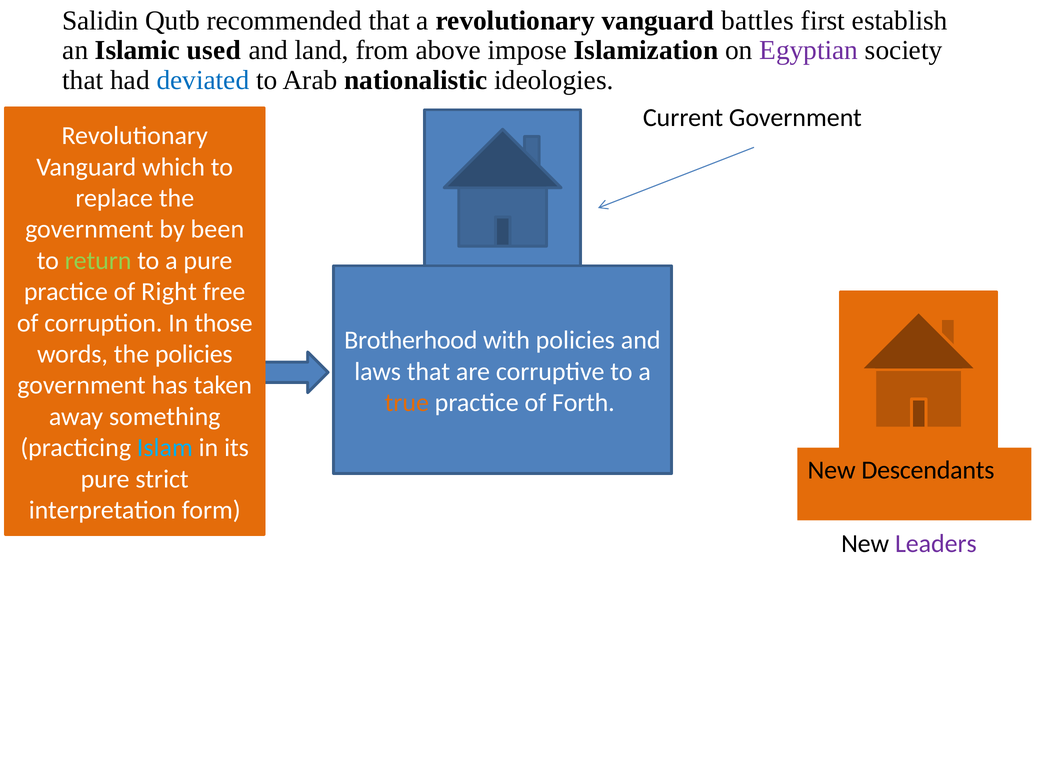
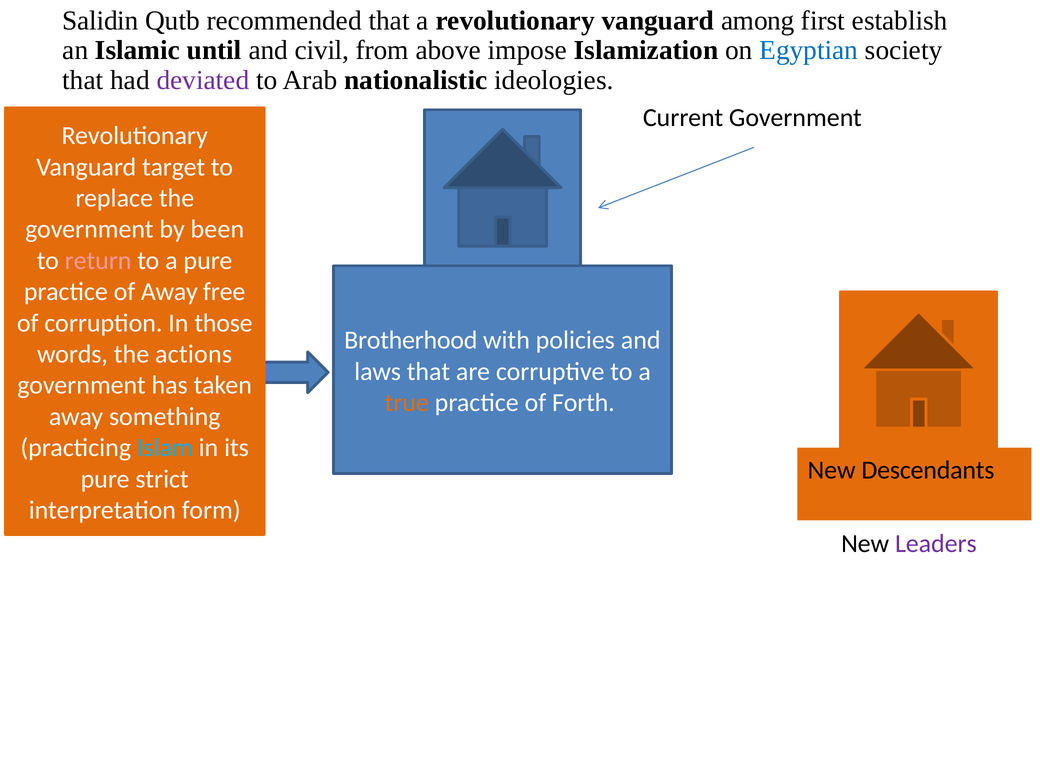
battles: battles -> among (758, 21)
used: used -> until (214, 50)
land: land -> civil (322, 50)
Egyptian colour: purple -> blue (809, 50)
deviated colour: blue -> purple (203, 80)
which: which -> target (174, 167)
return colour: light green -> pink (98, 261)
of Right: Right -> Away (169, 292)
the policies: policies -> actions (194, 354)
